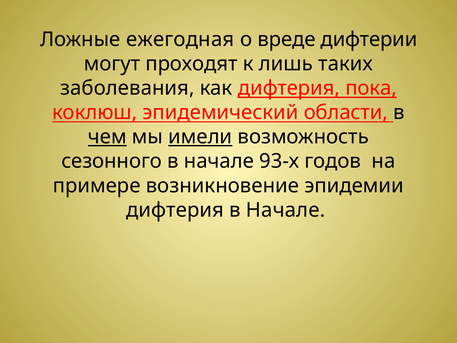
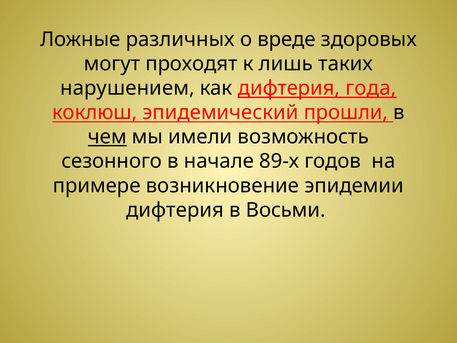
ежегодная: ежегодная -> различных (180, 39)
дифтерии: дифтерии -> здоровых (369, 39)
заболевания: заболевания -> нарушением (127, 88)
пока: пока -> года (371, 88)
области: области -> прошли (346, 112)
имели underline: present -> none (200, 137)
93-х: 93-х -> 89-х (279, 161)
Начале: Начале -> Восьми (286, 210)
